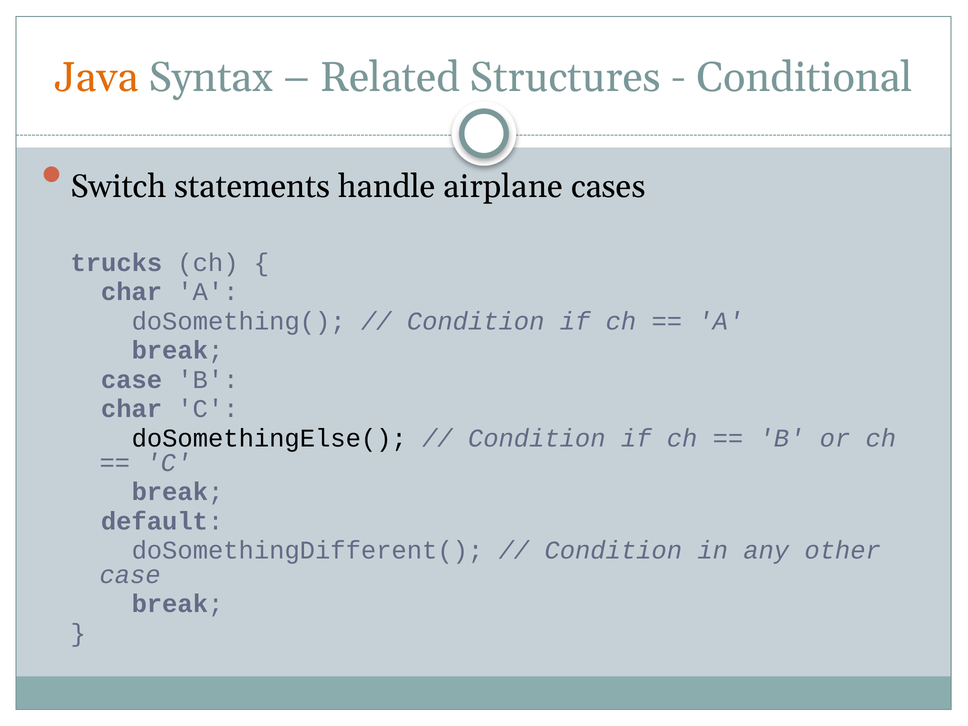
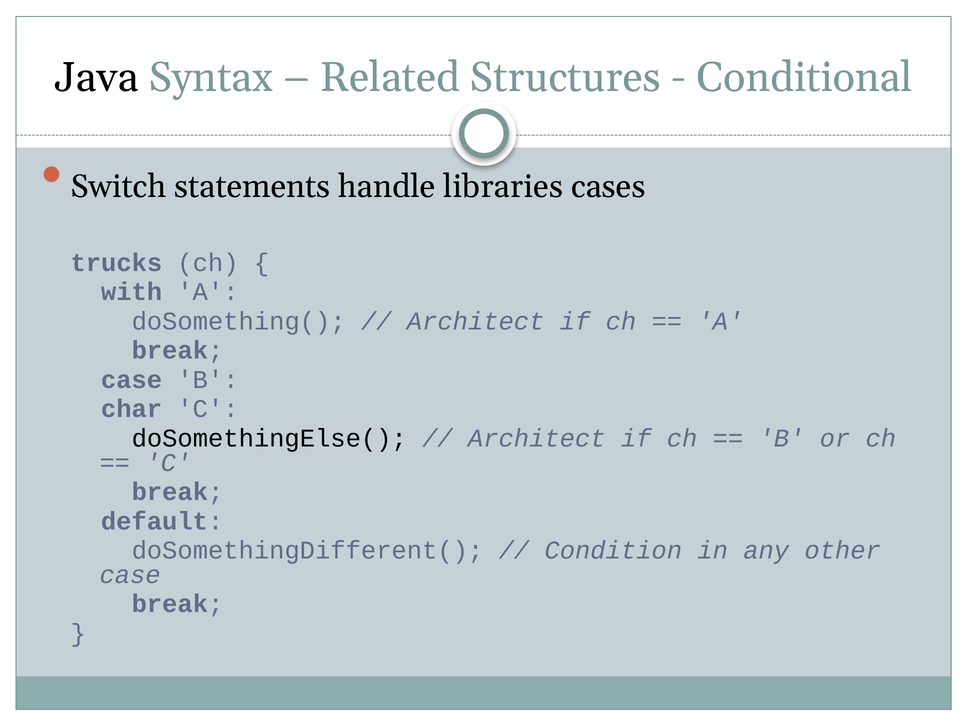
Java colour: orange -> black (96, 78)
airplane: airplane -> libraries (503, 187)
char: char -> with (132, 292)
Condition: Condition -> Architect (476, 321)
Condition: Condition -> Architect (537, 438)
